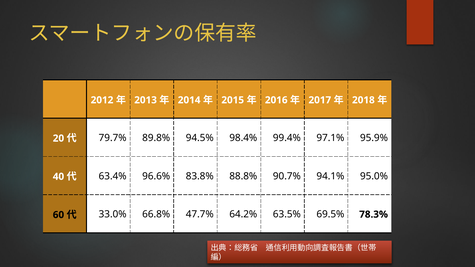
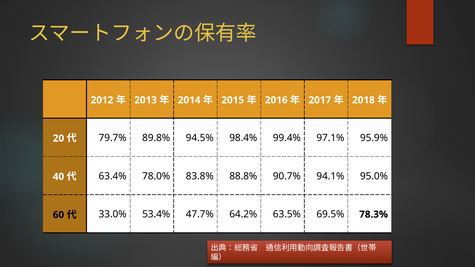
96.6%: 96.6% -> 78.0% (156, 176)
66.8%: 66.8% -> 53.4% (156, 215)
